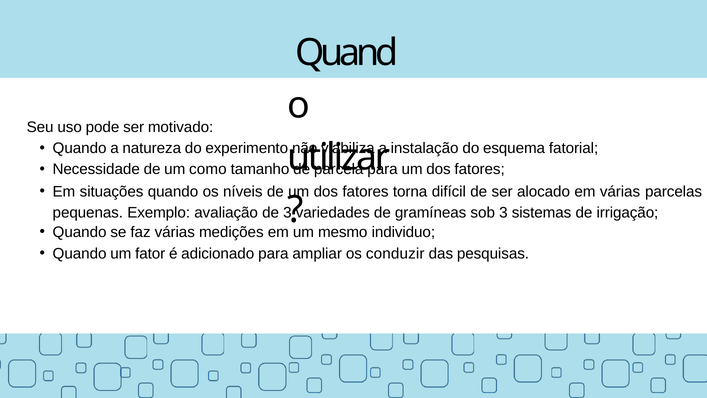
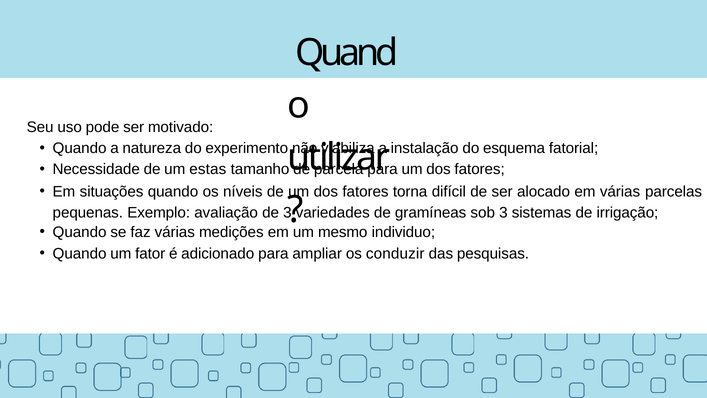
como: como -> estas (208, 169)
